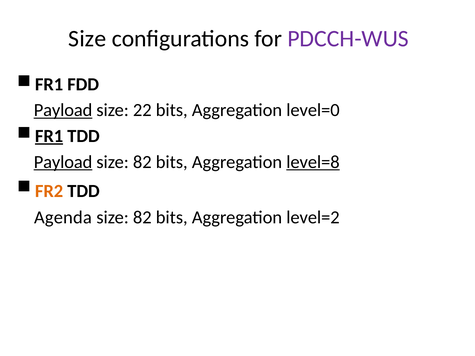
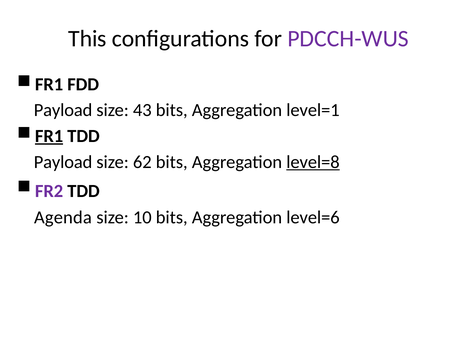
Size: Size -> This (87, 39)
Payload underline: present -> none (63, 110)
22: 22 -> 43 (142, 110)
level=0: level=0 -> level=1 (313, 110)
Payload underline: present -> none (63, 162)
82: 82 -> 62 (142, 162)
FR2 colour: orange -> purple (49, 191)
82: 82 -> 10 (142, 217)
level=2: level=2 -> level=6 (313, 217)
